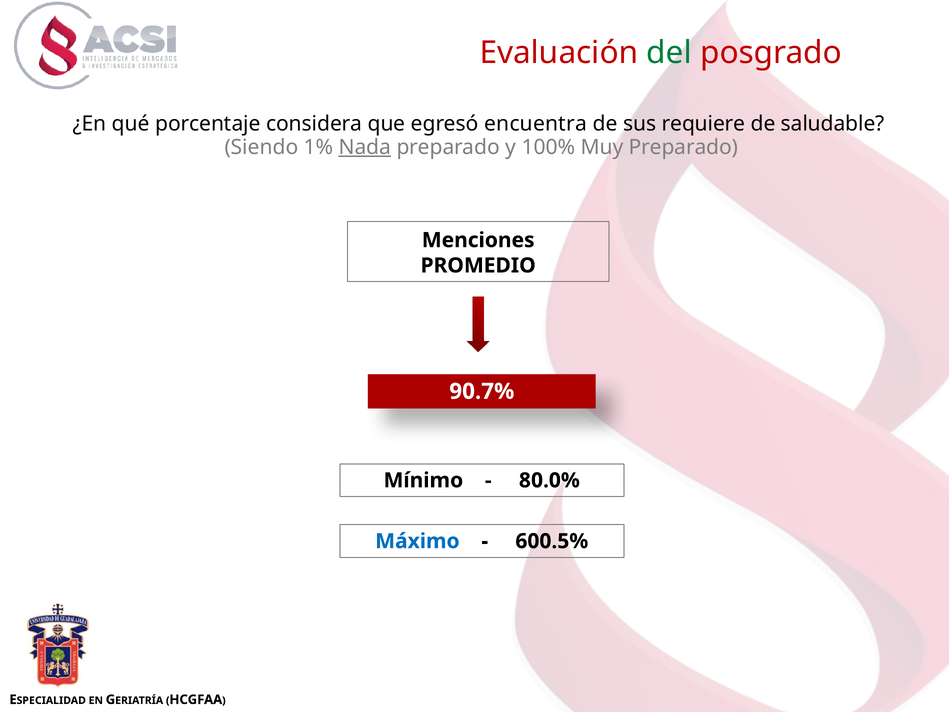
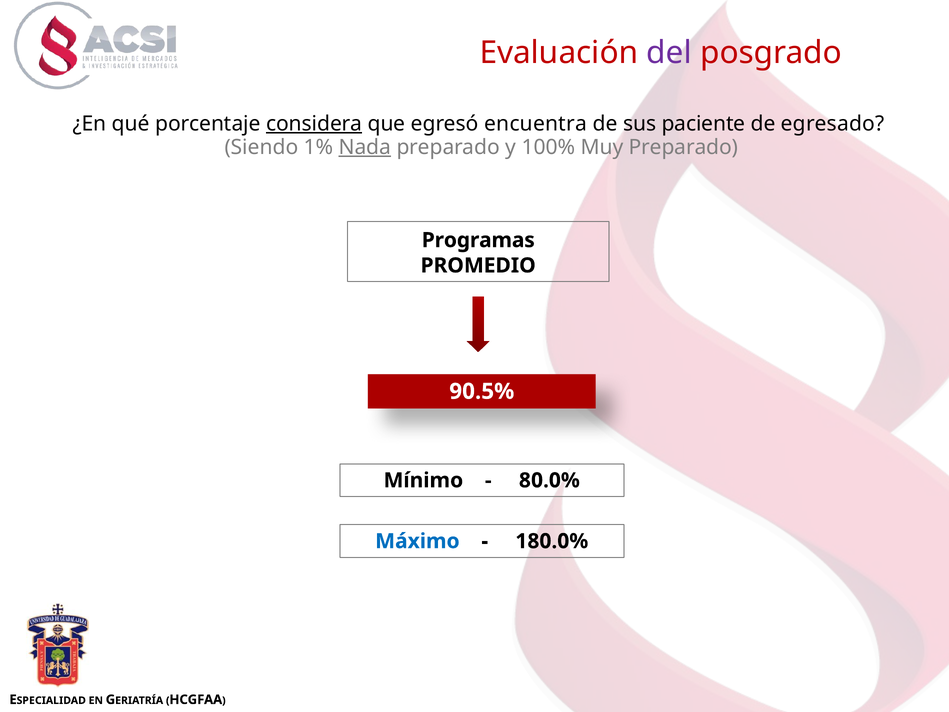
del colour: green -> purple (669, 53)
considera underline: none -> present (314, 124)
requiere: requiere -> paciente (704, 124)
saludable: saludable -> egresado (833, 124)
Menciones: Menciones -> Programas (478, 240)
90.7%: 90.7% -> 90.5% (482, 391)
600.5%: 600.5% -> 180.0% (552, 541)
